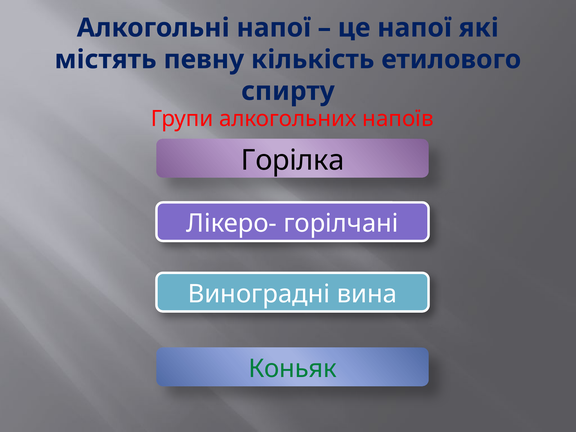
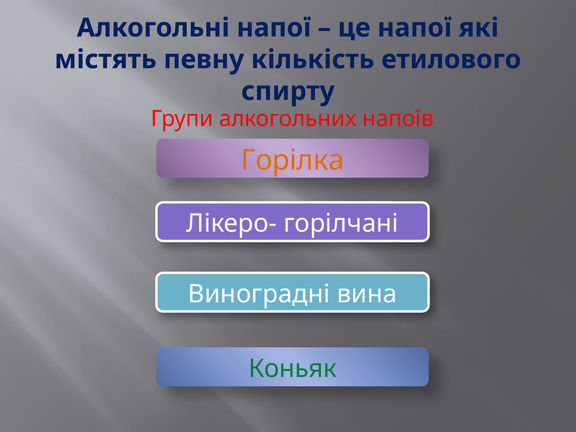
Горілка colour: black -> orange (293, 160)
